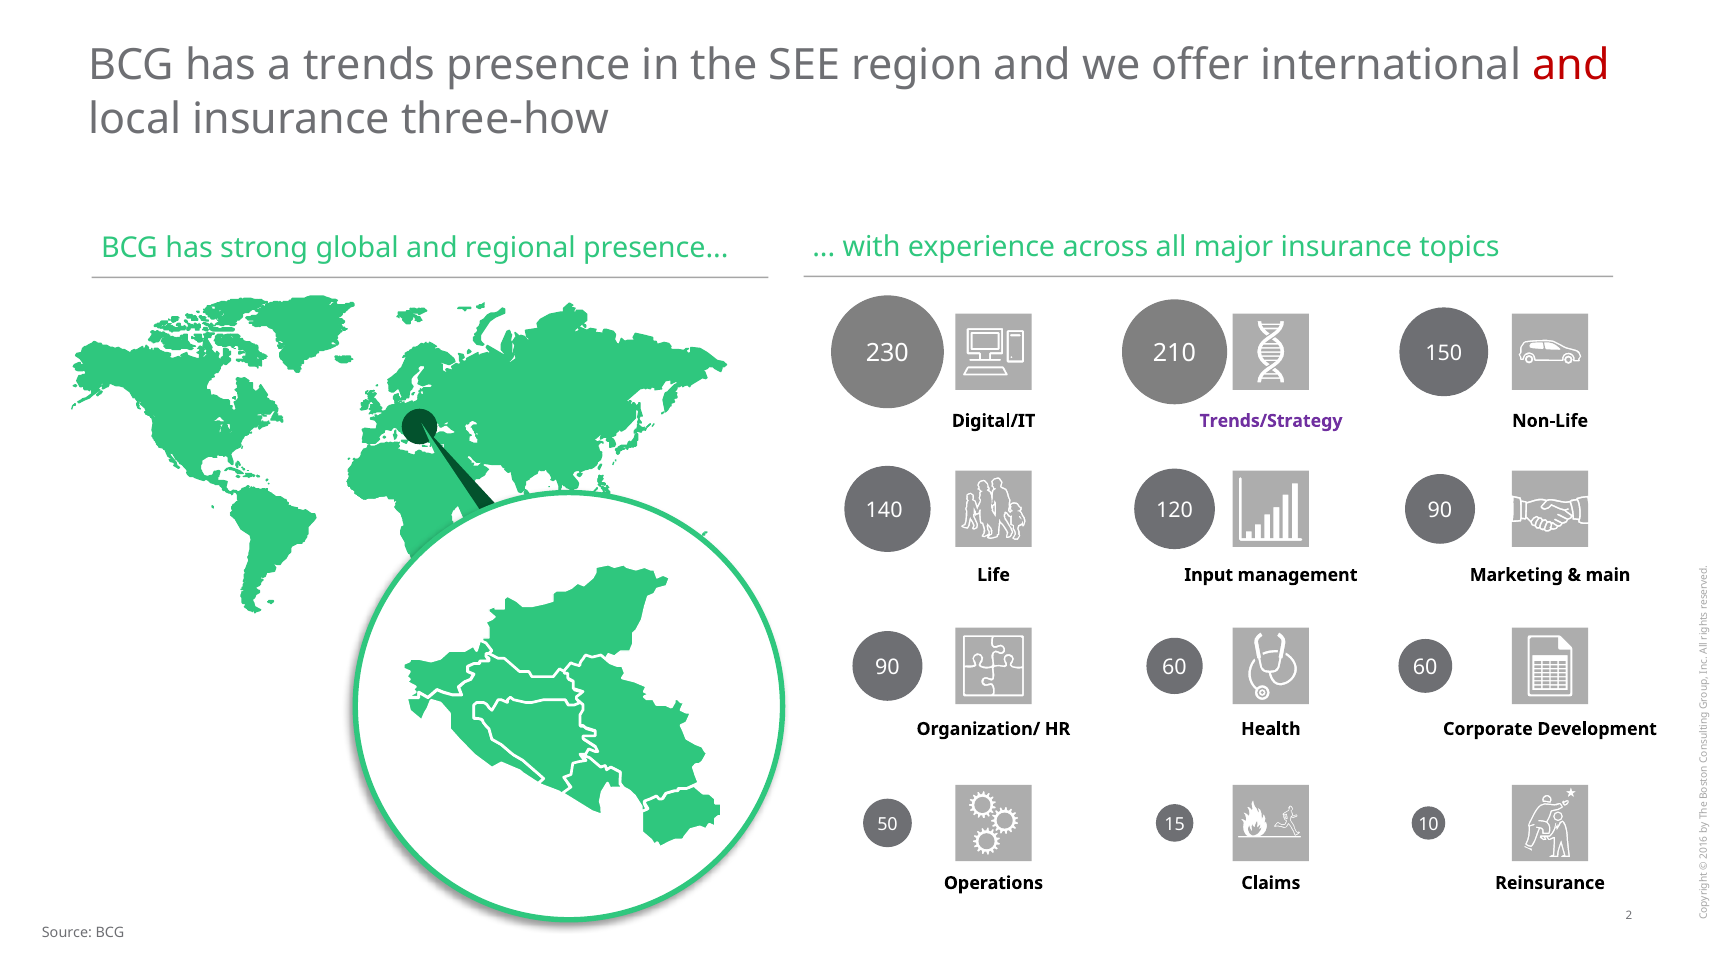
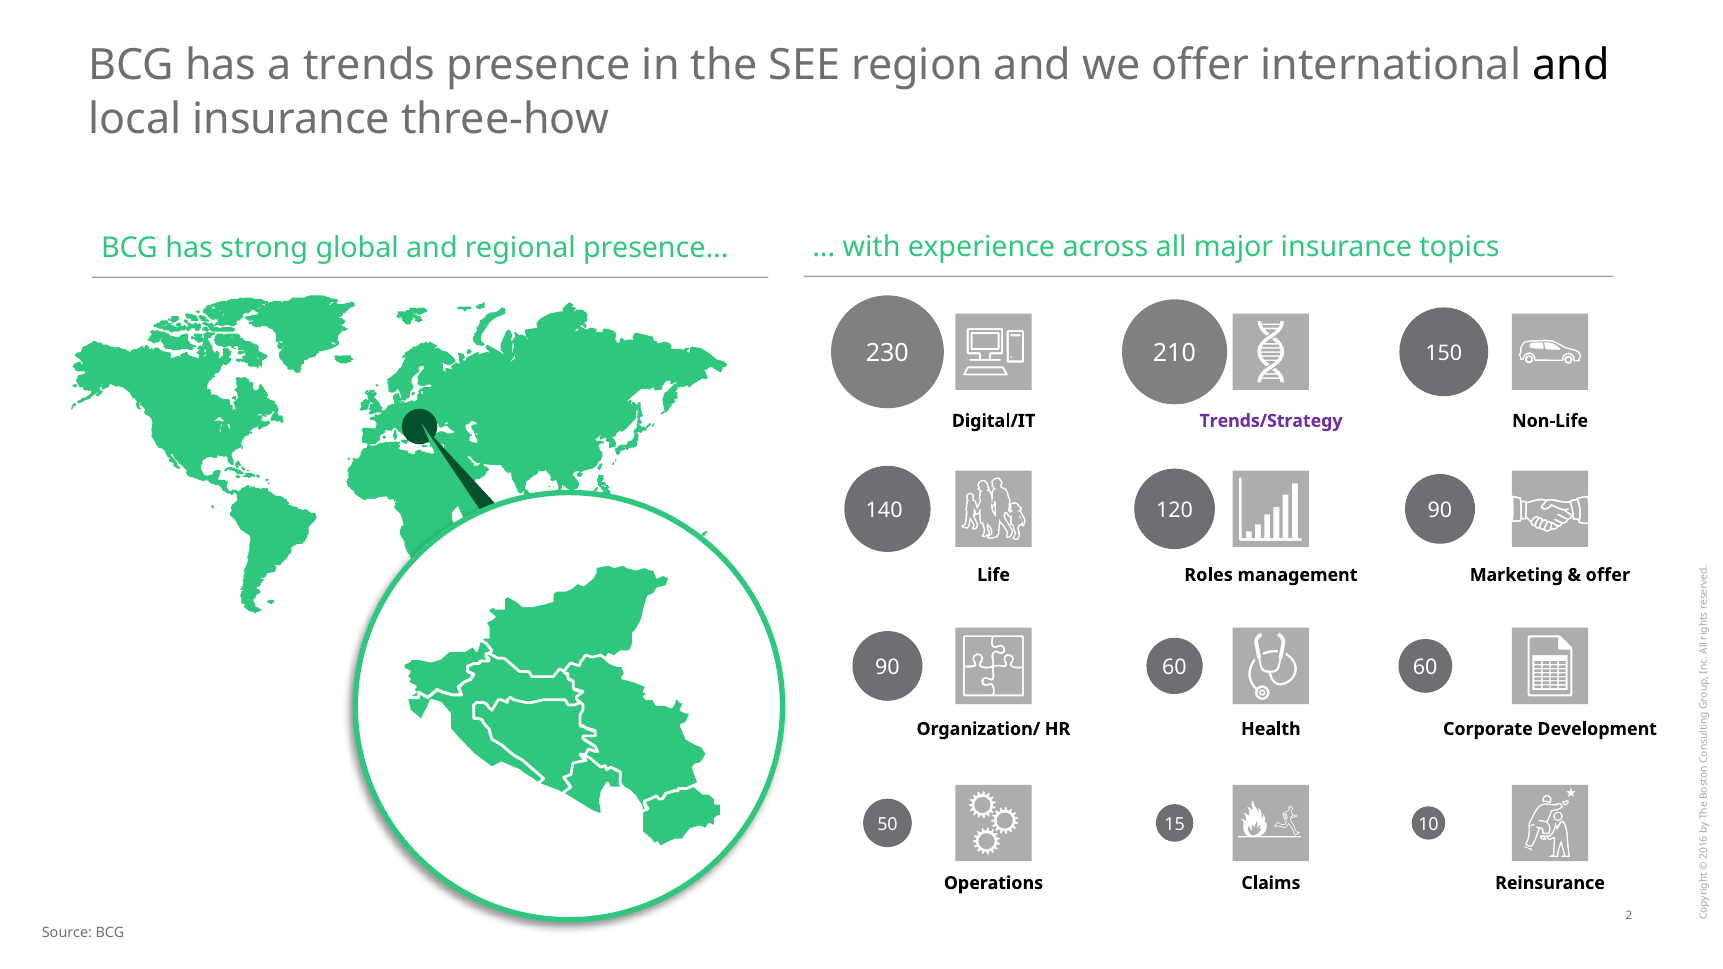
and colour: red -> black (1571, 66)
Input: Input -> Roles (1209, 575)
main: main -> offer (1608, 575)
